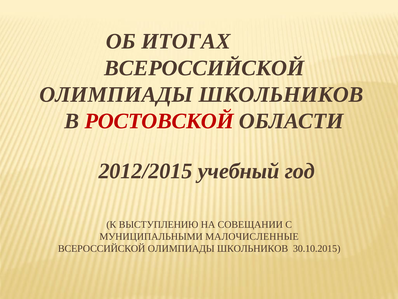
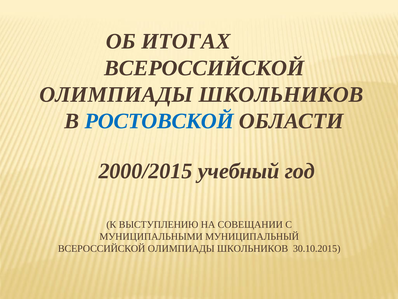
РОСТОВСКОЙ colour: red -> blue (159, 121)
2012/2015: 2012/2015 -> 2000/2015 (145, 171)
МАЛОЧИСЛЕННЫЕ: МАЛОЧИСЛЕННЫЕ -> МУНИЦИПАЛЬНЫЙ (252, 236)
